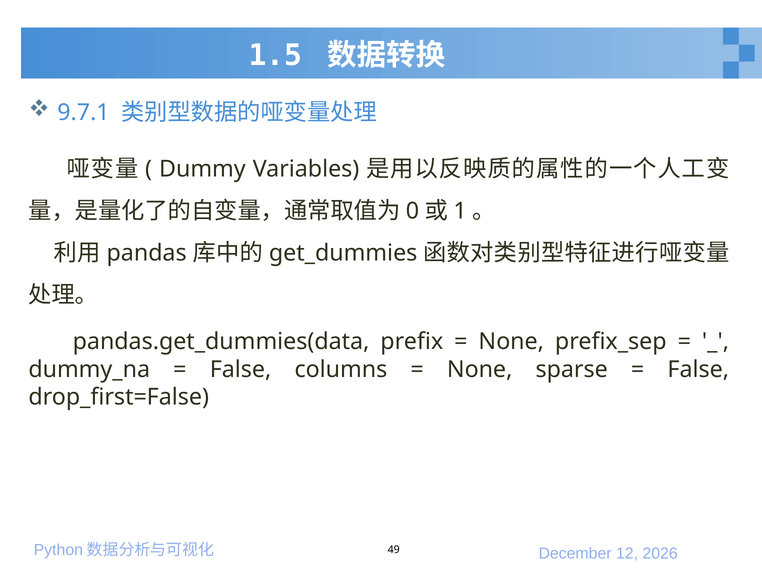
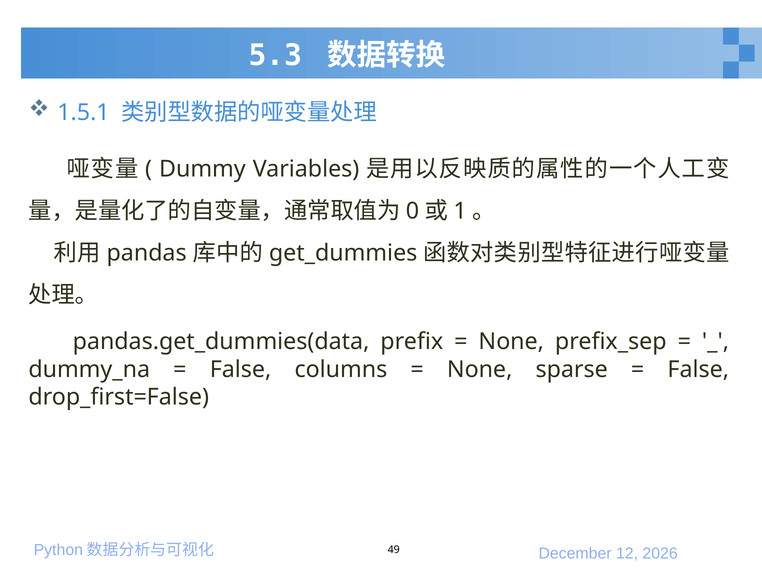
1.5: 1.5 -> 5.3 (275, 55)
9.7.1: 9.7.1 -> 1.5.1 (83, 112)
